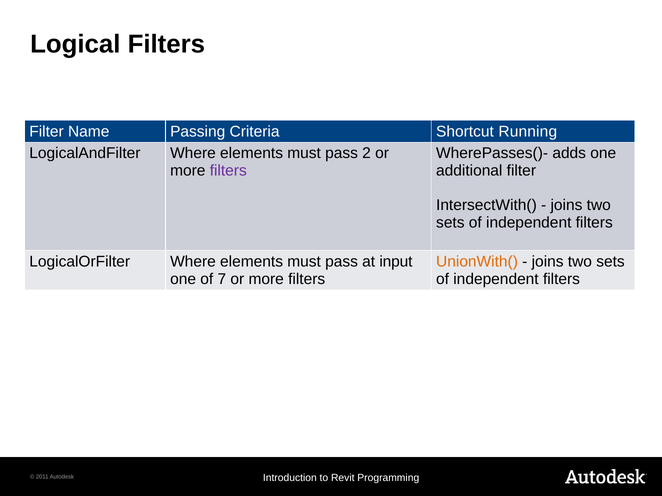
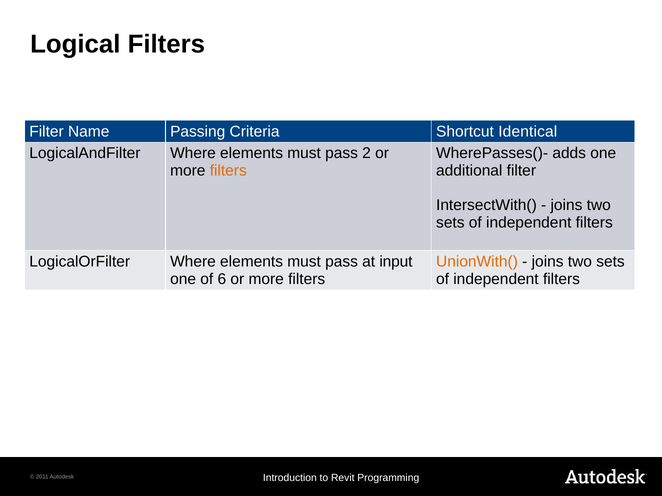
Running: Running -> Identical (528, 132)
filters colour: purple -> orange (228, 171)
7: 7 -> 6 (222, 279)
